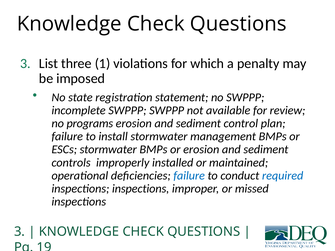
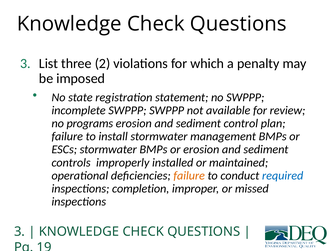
1: 1 -> 2 (103, 63)
failure colour: blue -> orange (189, 176)
inspections inspections: inspections -> completion (141, 189)
